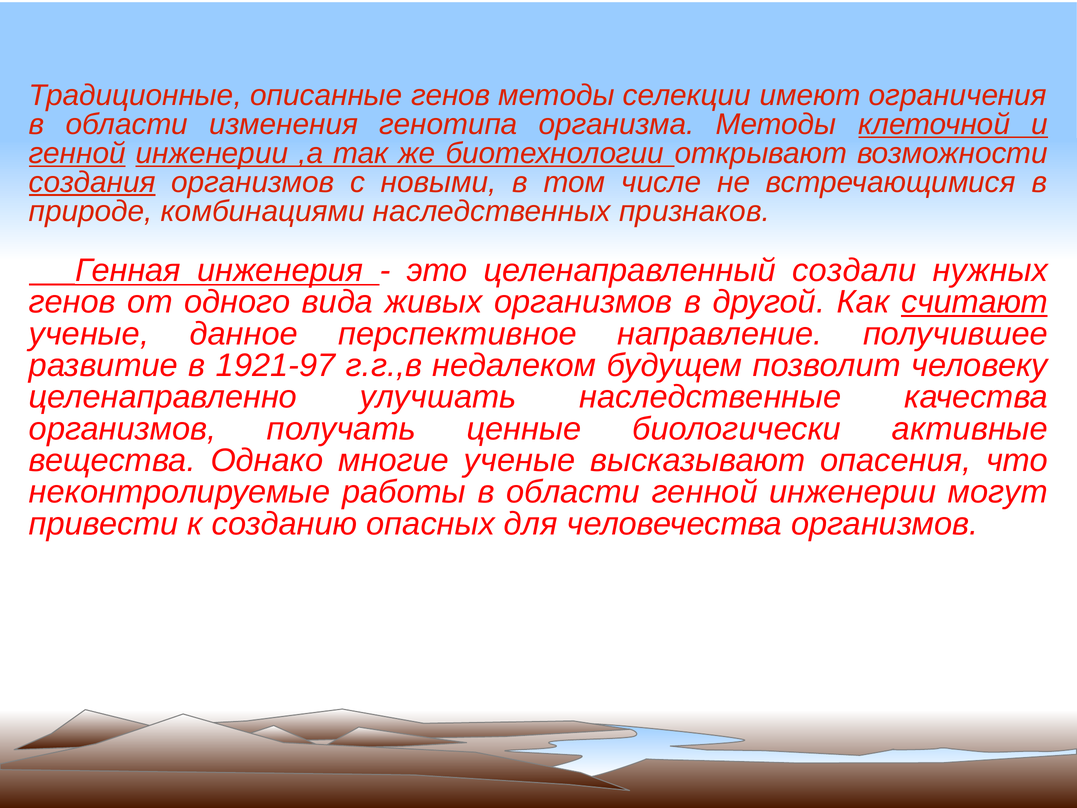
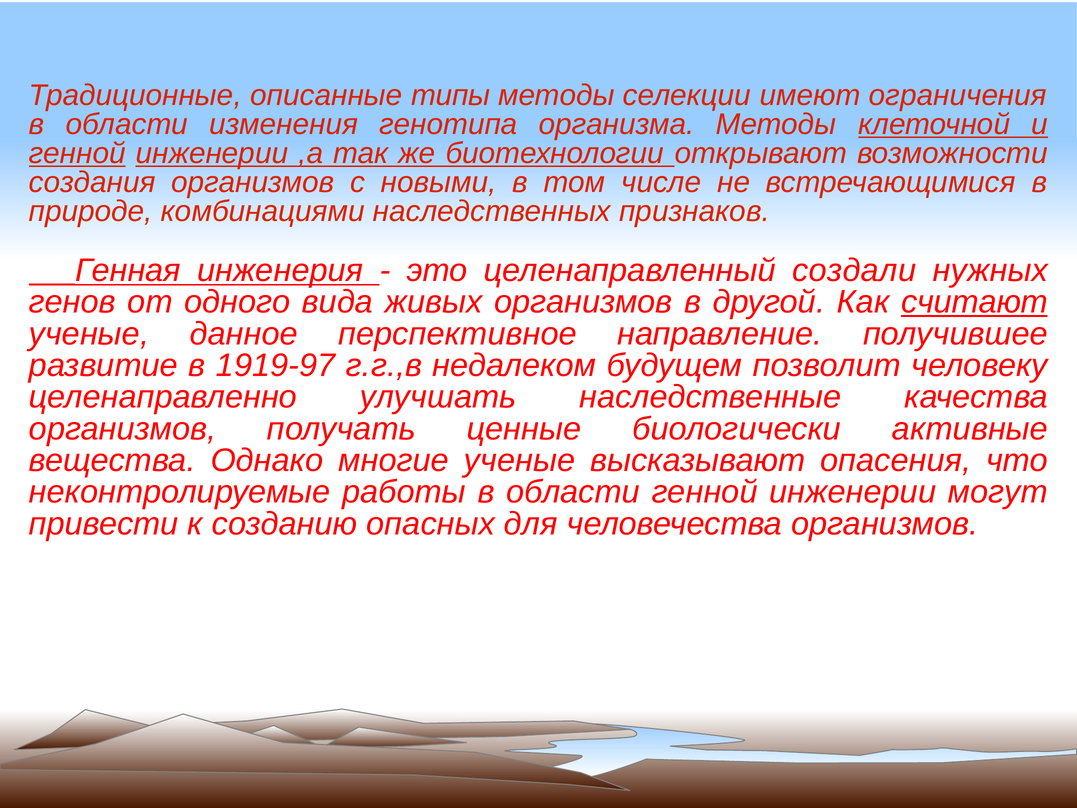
описанные генов: генов -> типы (451, 95)
создания underline: present -> none (92, 182)
1921-97: 1921-97 -> 1919-97 (276, 365)
